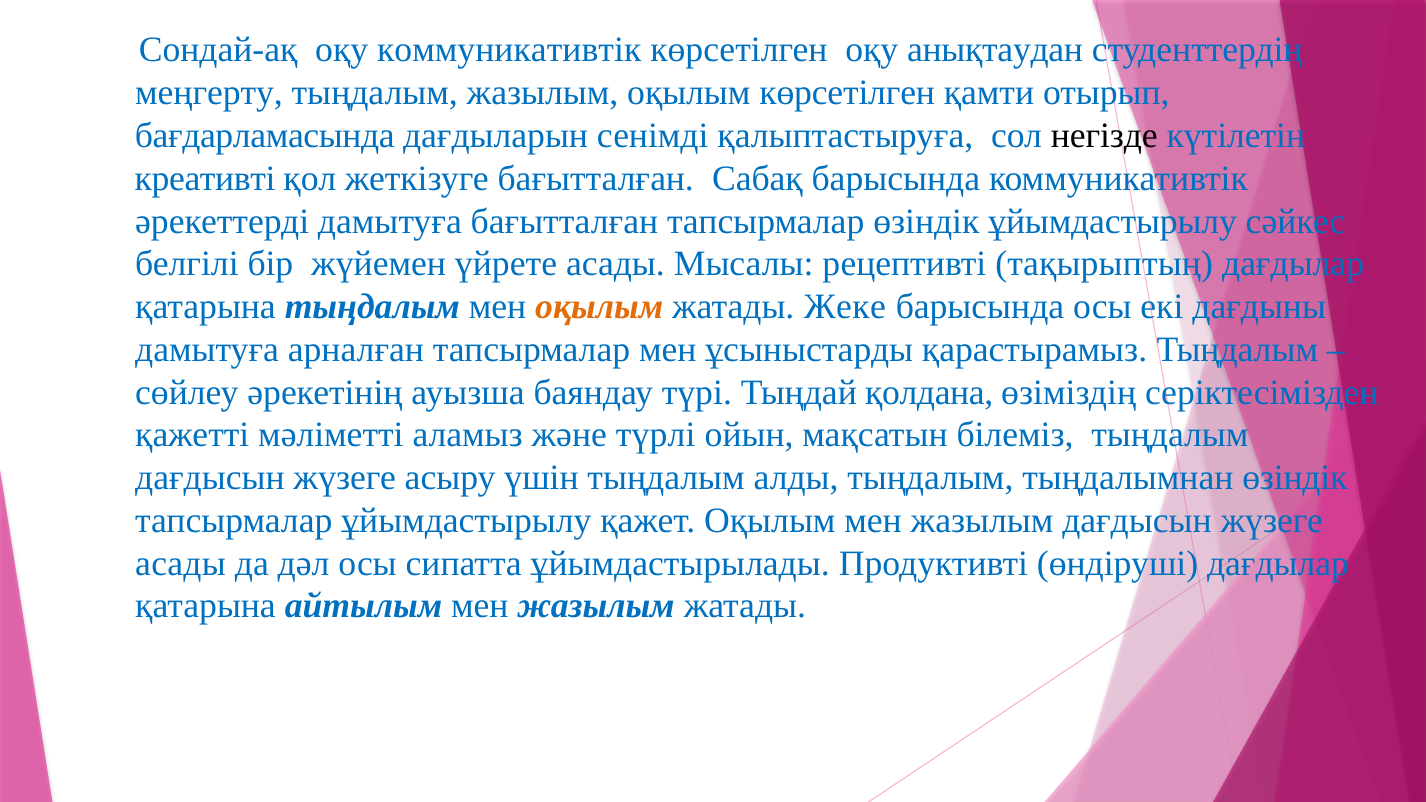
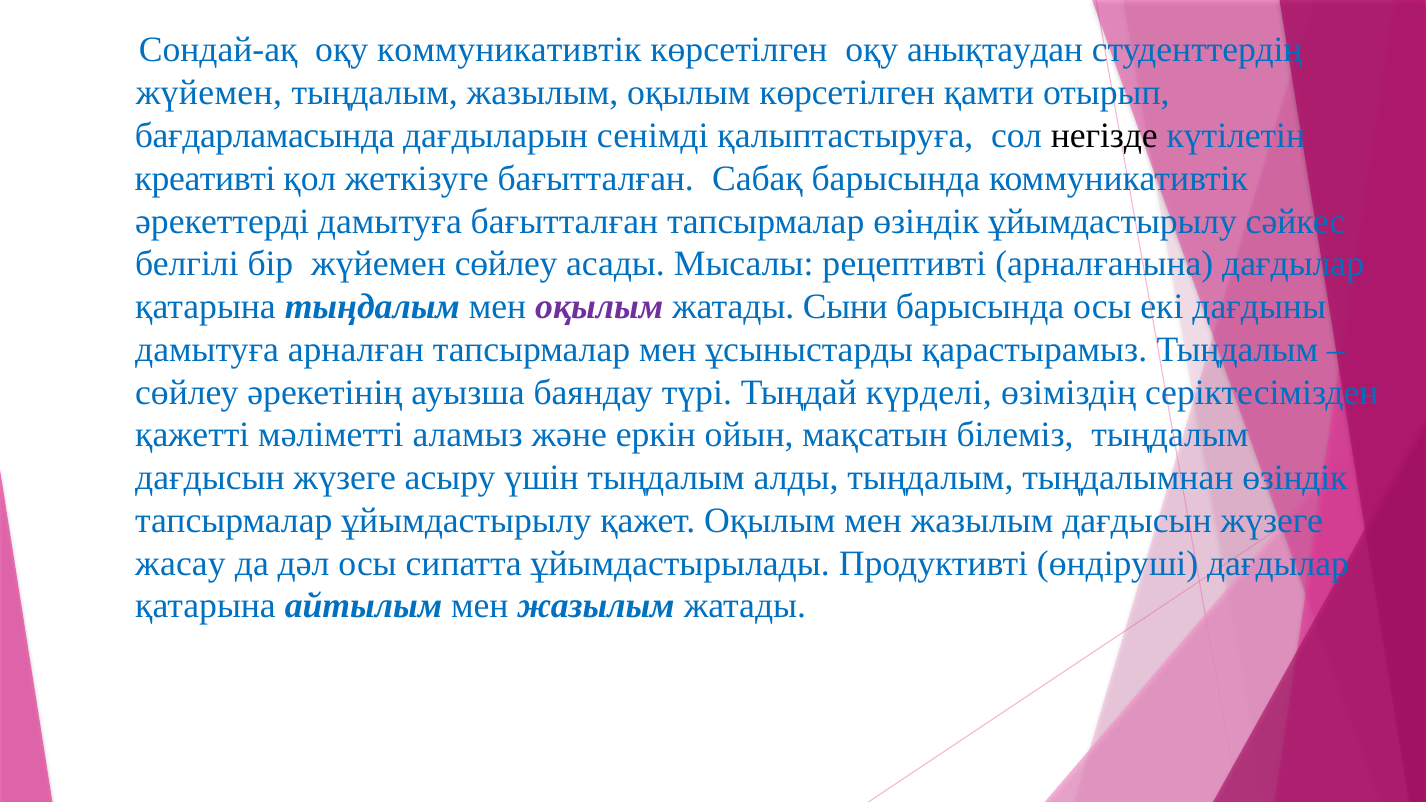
меңгерту: меңгерту -> жүйемен (209, 93)
жүйемен үйрете: үйрете -> сөйлеу (506, 264)
тақырыптың: тақырыптың -> арналғанына (1104, 264)
оқылым colour: orange -> purple (599, 307)
Жеке: Жеке -> Сыни (845, 307)
қолдана: қолдана -> күрделі (929, 392)
түрлі: түрлі -> еркін (656, 435)
асады: асады -> жасау (181, 564)
